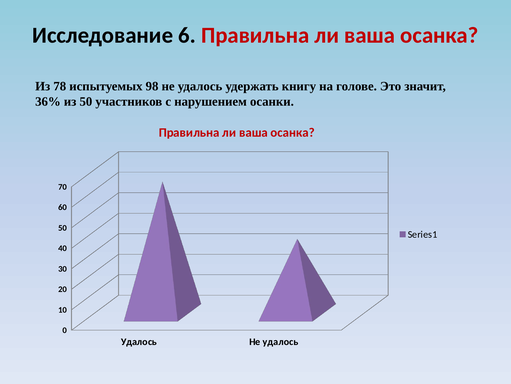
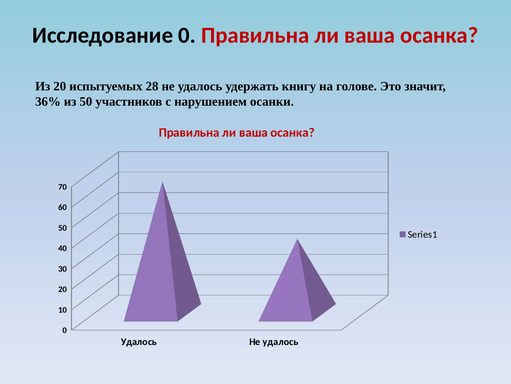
Исследование 6: 6 -> 0 (187, 35)
Из 78: 78 -> 20 (60, 86)
98: 98 -> 28 (152, 86)
